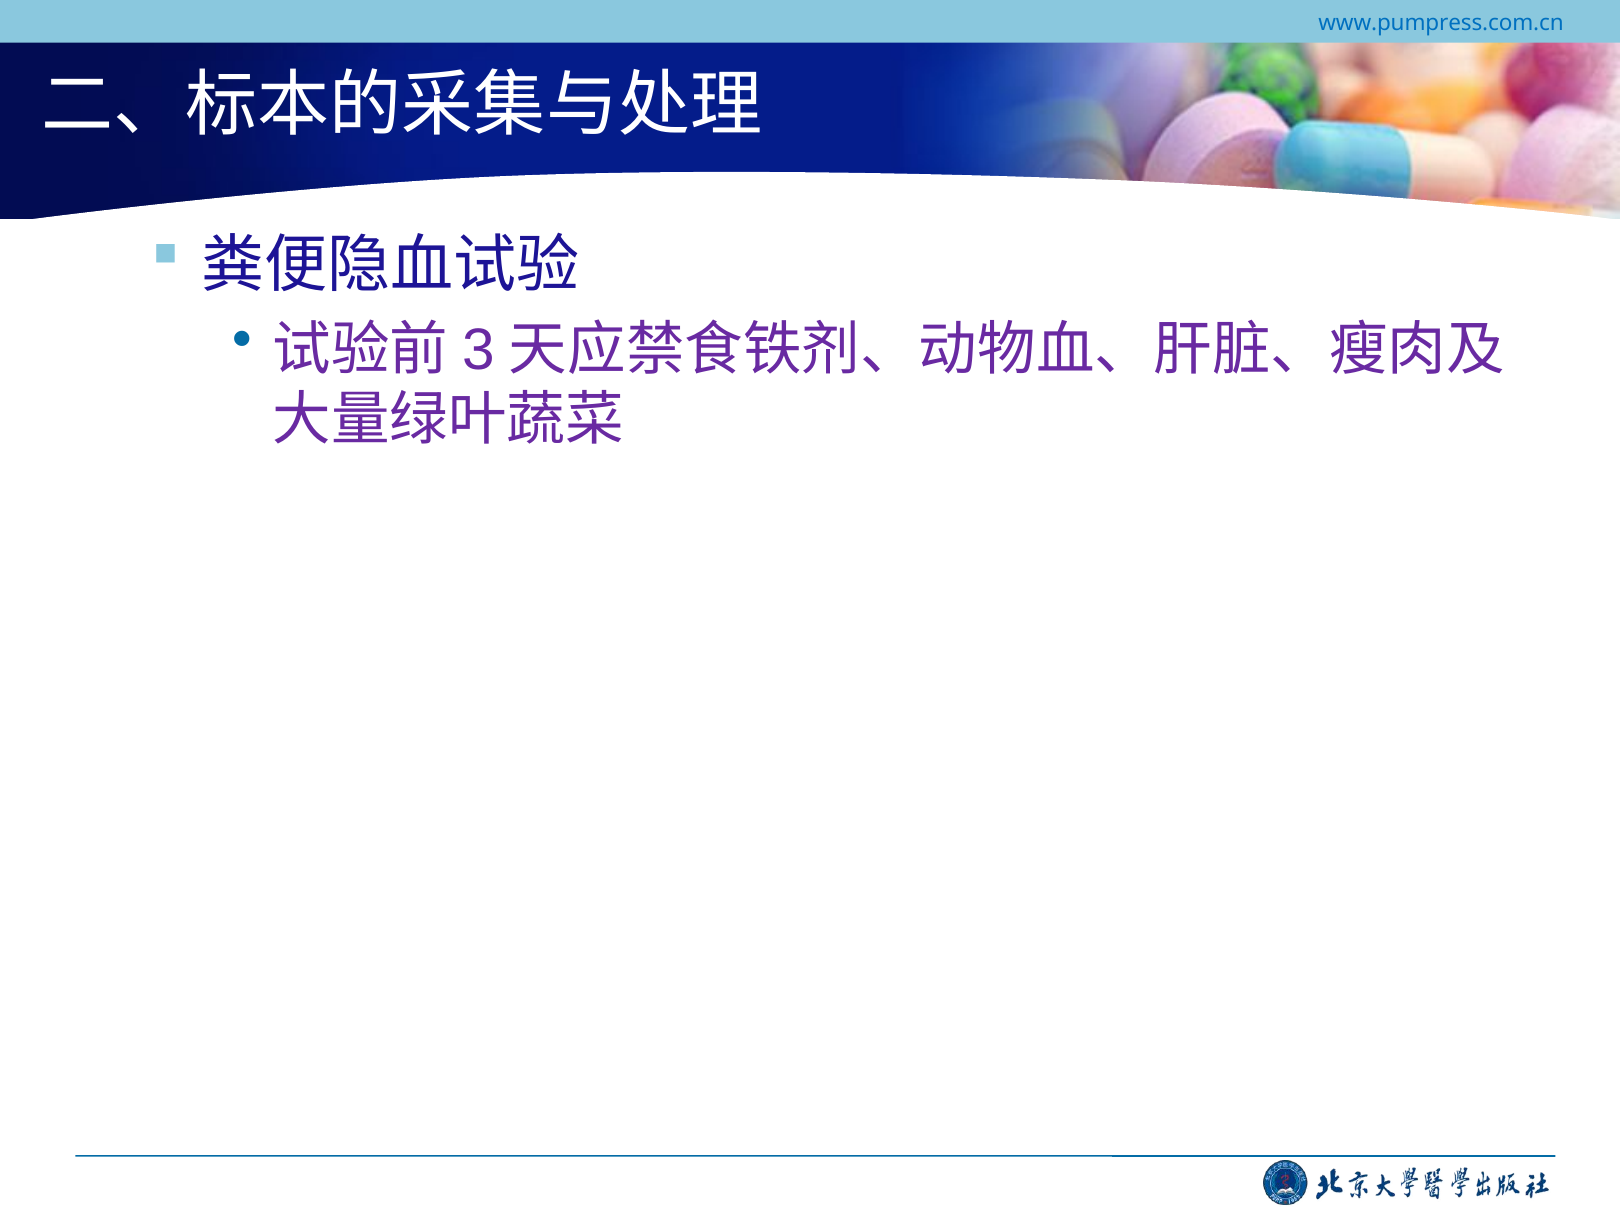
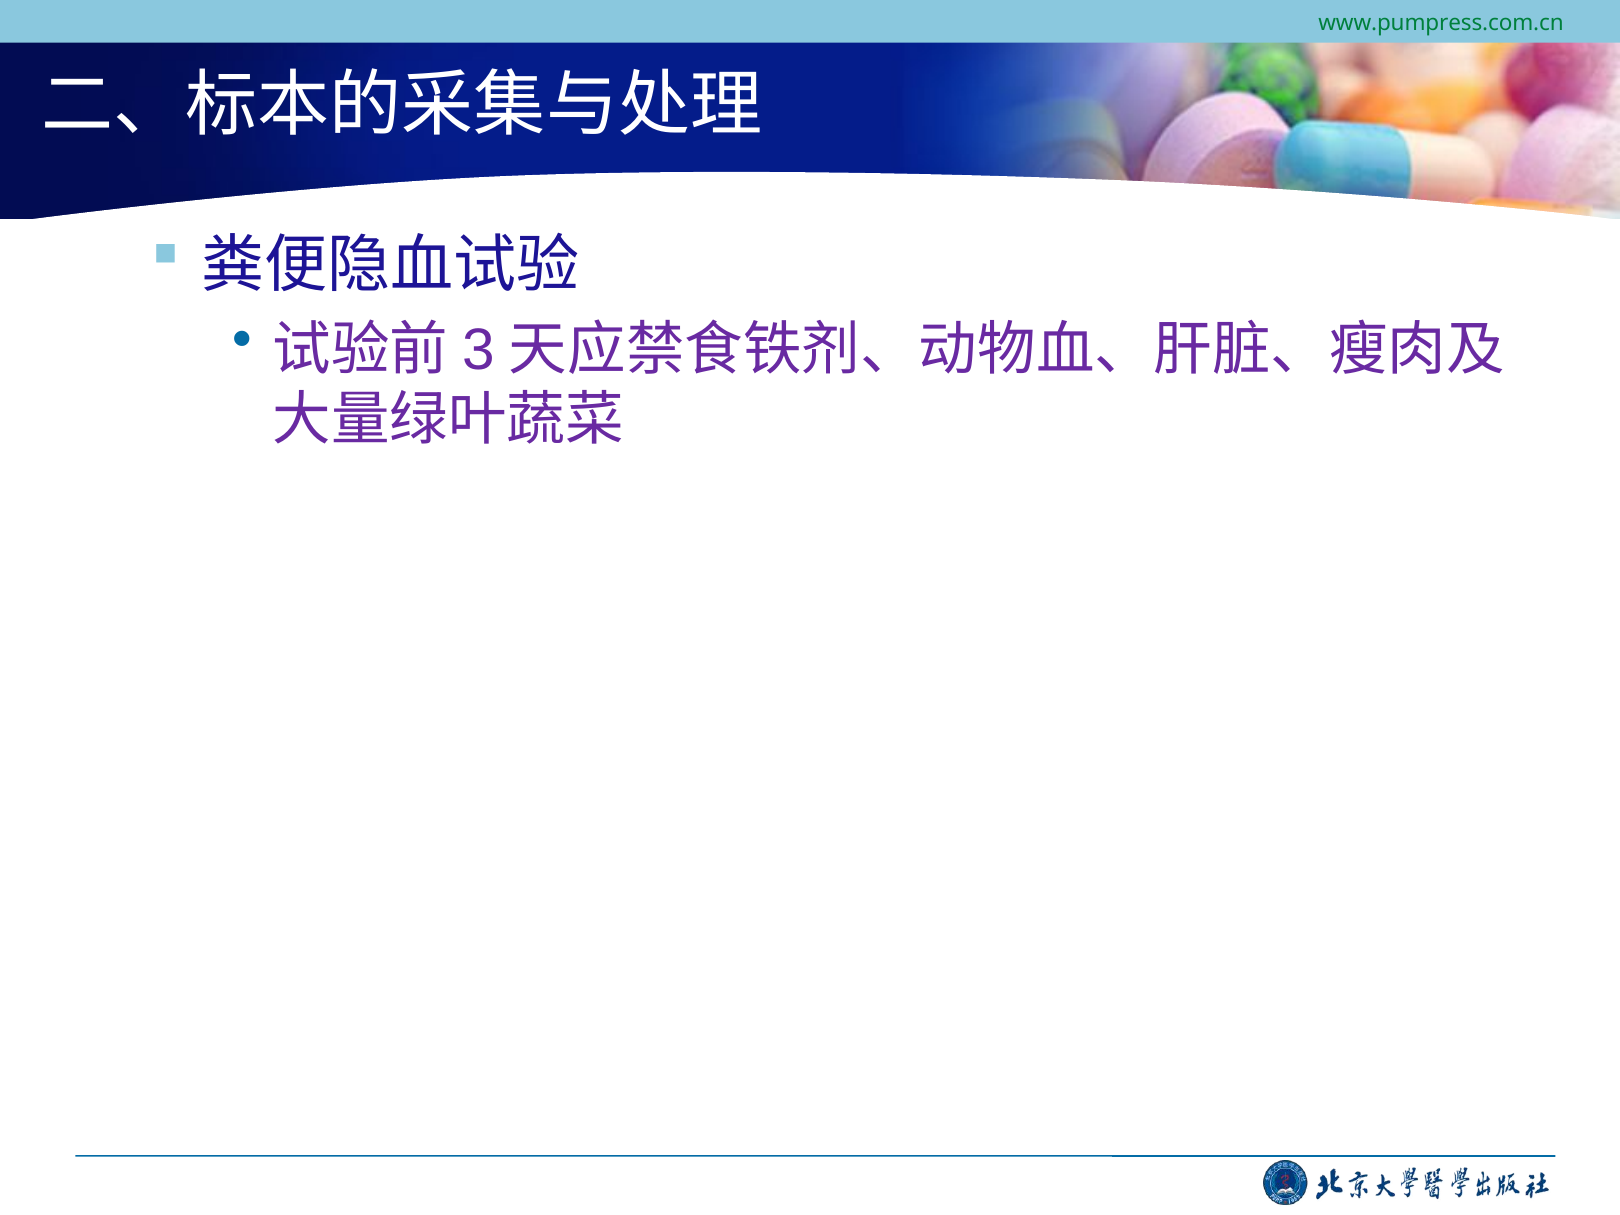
www.pumpress.com.cn colour: blue -> green (1441, 23)
